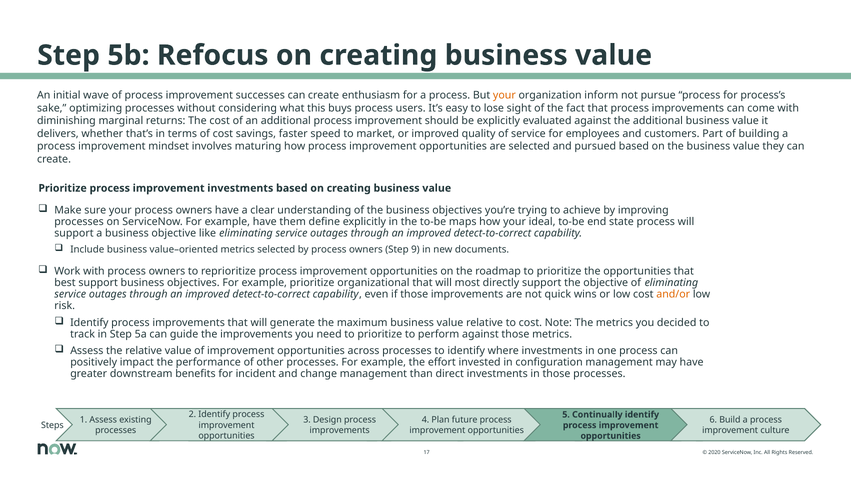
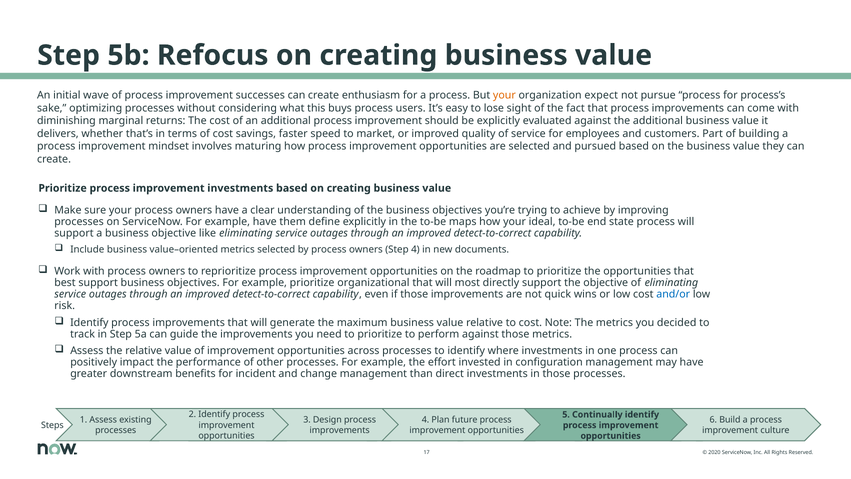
inform: inform -> expect (601, 95)
Step 9: 9 -> 4 (415, 250)
and/or colour: orange -> blue (673, 294)
